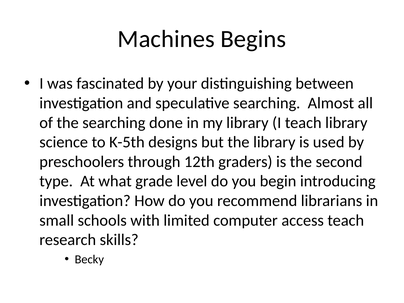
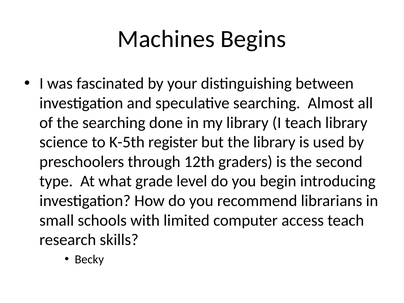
designs: designs -> register (173, 142)
